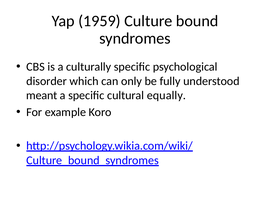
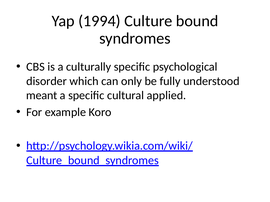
1959: 1959 -> 1994 (99, 21)
equally: equally -> applied (166, 96)
